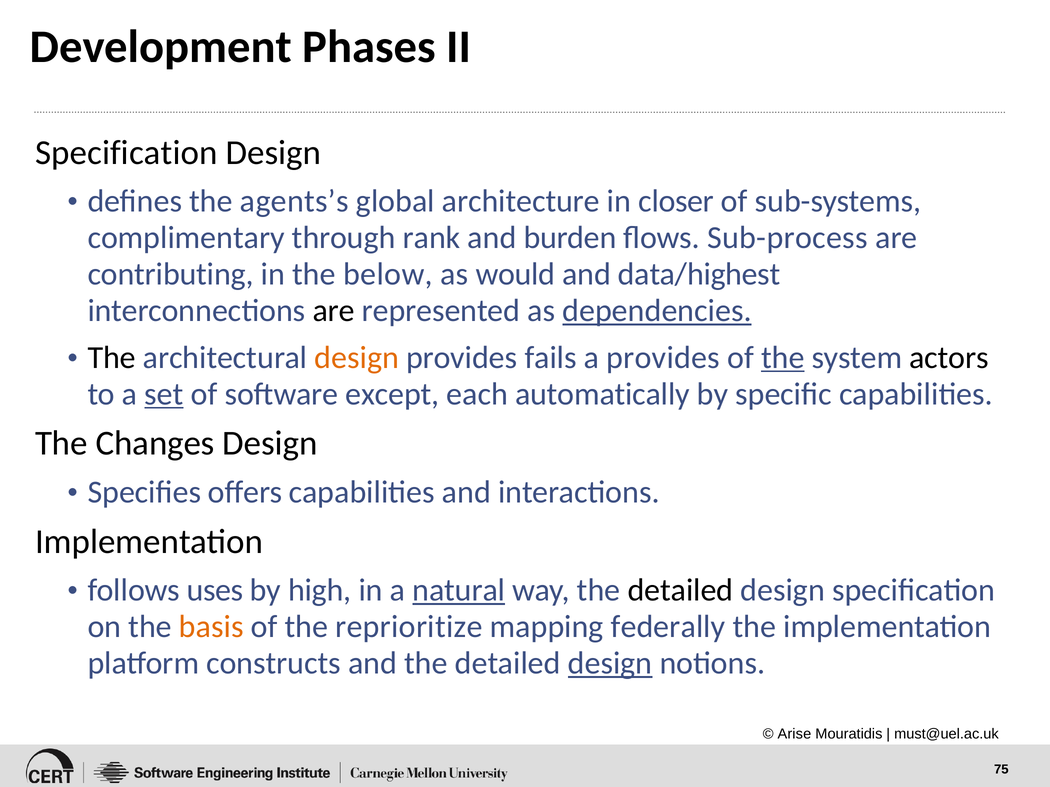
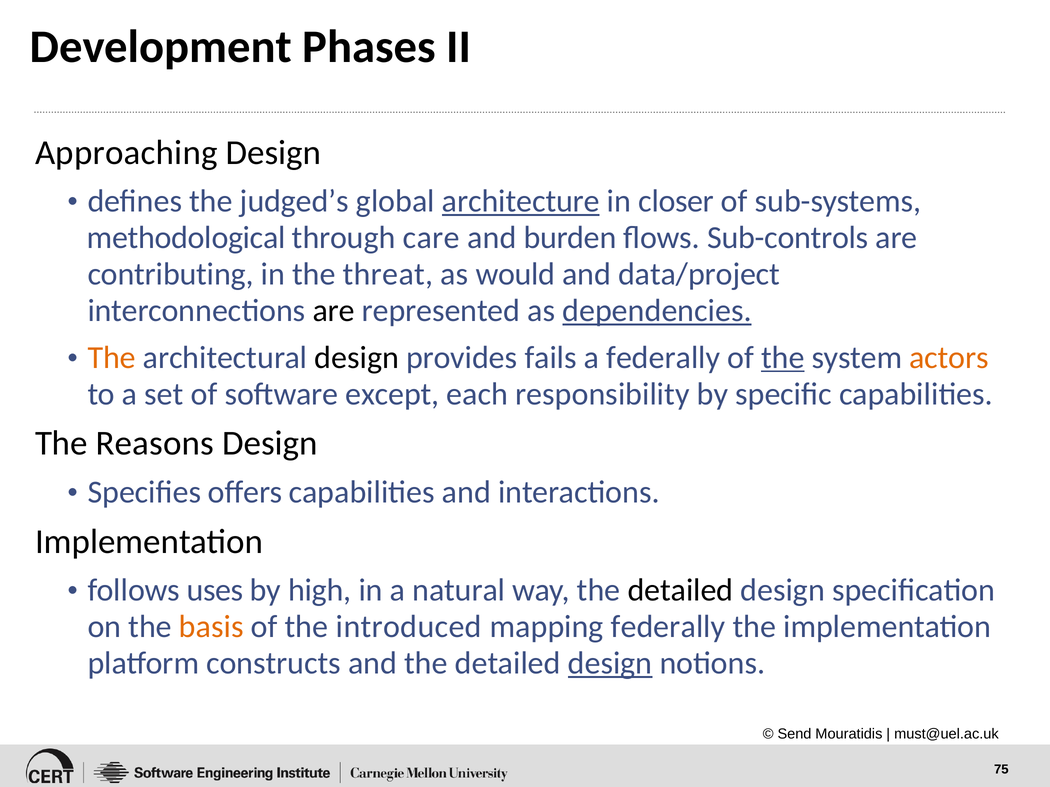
Specification: Specification -> Approaching (126, 153)
agents’s: agents’s -> judged’s (294, 201)
architecture underline: none -> present (521, 201)
complimentary: complimentary -> methodological (186, 238)
rank: rank -> care (431, 238)
Sub-process: Sub-process -> Sub-controls (788, 238)
below: below -> threat (388, 274)
data/highest: data/highest -> data/project (699, 274)
The colour: black -> orange (112, 358)
design colour: orange -> black (357, 358)
a provides: provides -> federally (663, 358)
actors colour: black -> orange (949, 358)
set underline: present -> none (164, 394)
automatically: automatically -> responsibility (602, 394)
Changes: Changes -> Reasons (155, 444)
natural underline: present -> none (459, 591)
reprioritize: reprioritize -> introduced (409, 627)
Arise: Arise -> Send (794, 734)
